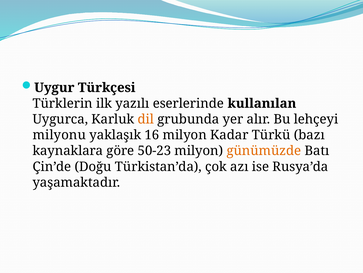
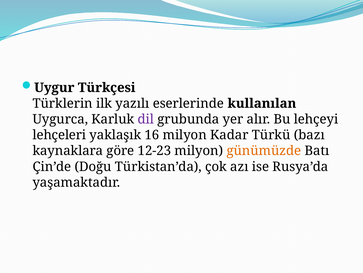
dil colour: orange -> purple (146, 119)
milyonu: milyonu -> lehçeleri (59, 135)
50-23: 50-23 -> 12-23 (154, 150)
